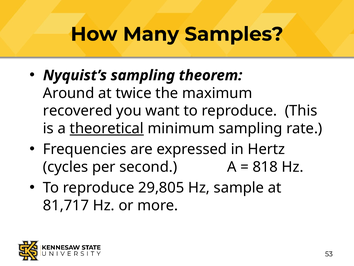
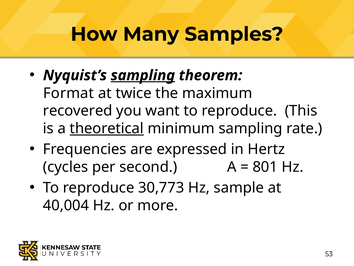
sampling underline: none -> present (143, 75)
Around: Around -> Format (69, 93)
818: 818 -> 801 (265, 167)
29,805: 29,805 -> 30,773 (161, 187)
81,717: 81,717 -> 40,004 (66, 205)
